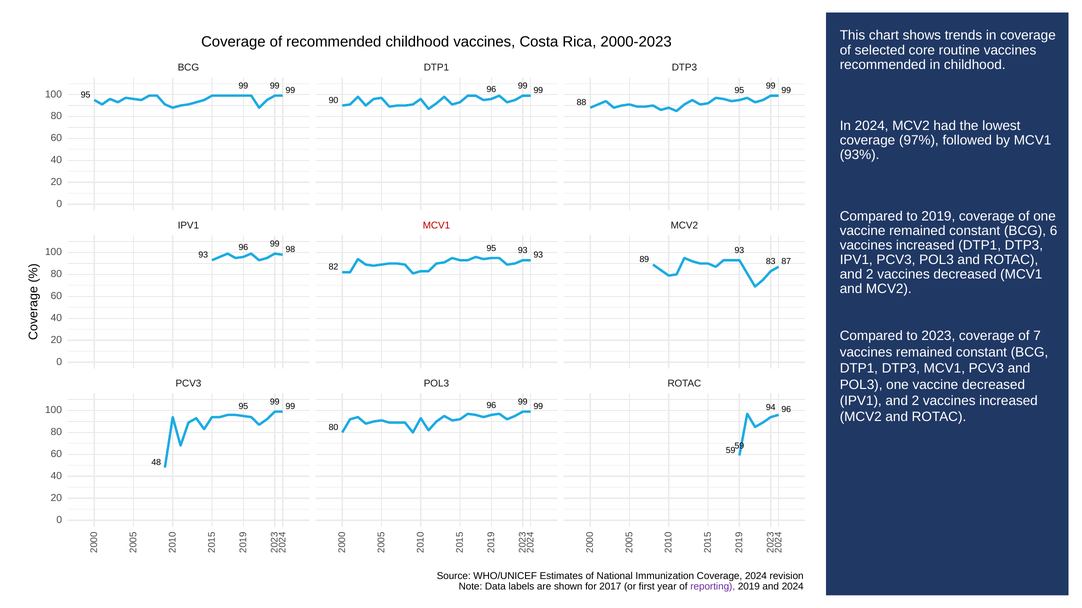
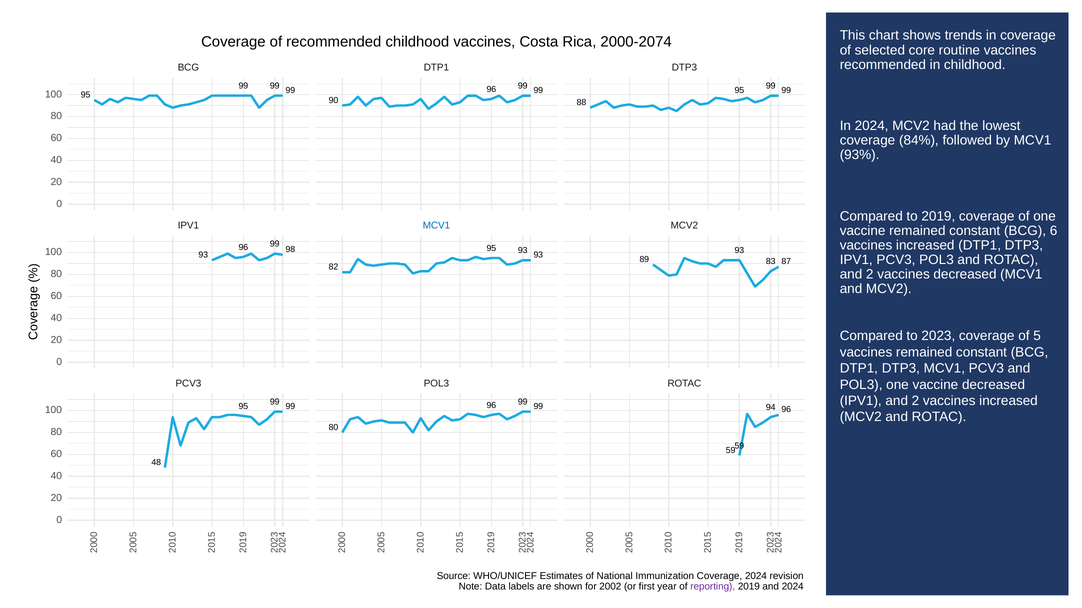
2000-2023: 2000-2023 -> 2000-2074 (636, 42)
97%: 97% -> 84% (919, 141)
MCV1 colour: red -> blue (436, 226)
of 7: 7 -> 5 (1037, 336)
2017: 2017 -> 2002 (610, 587)
